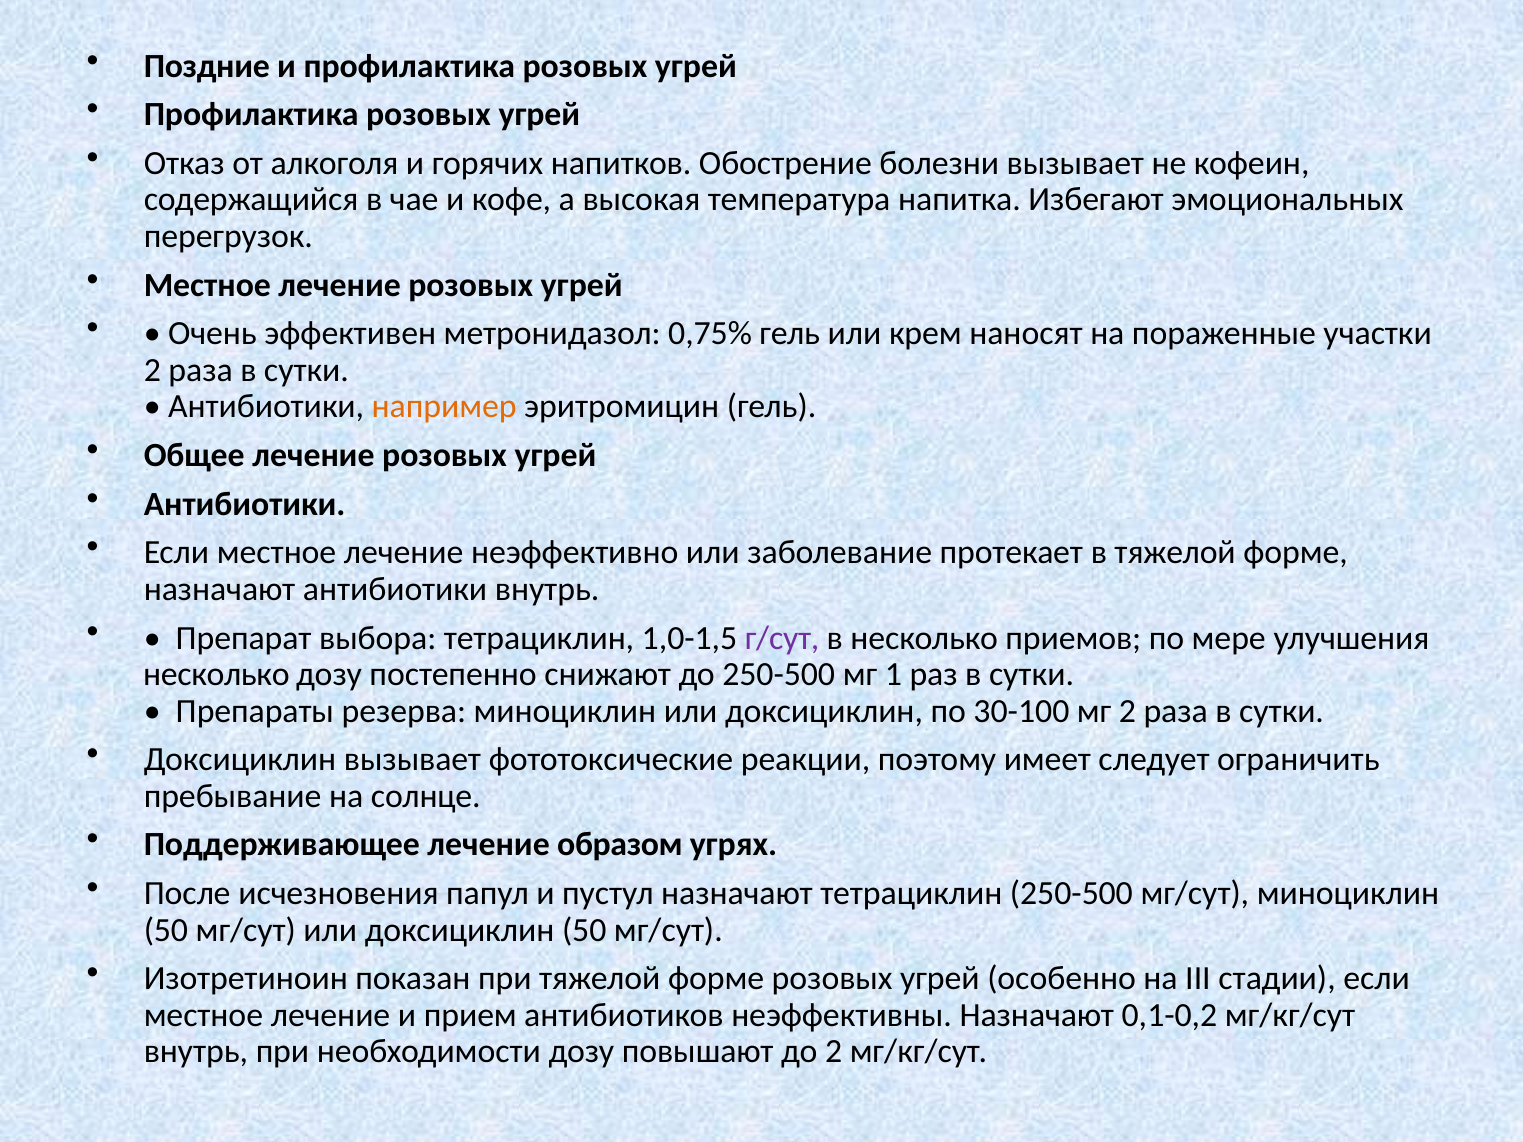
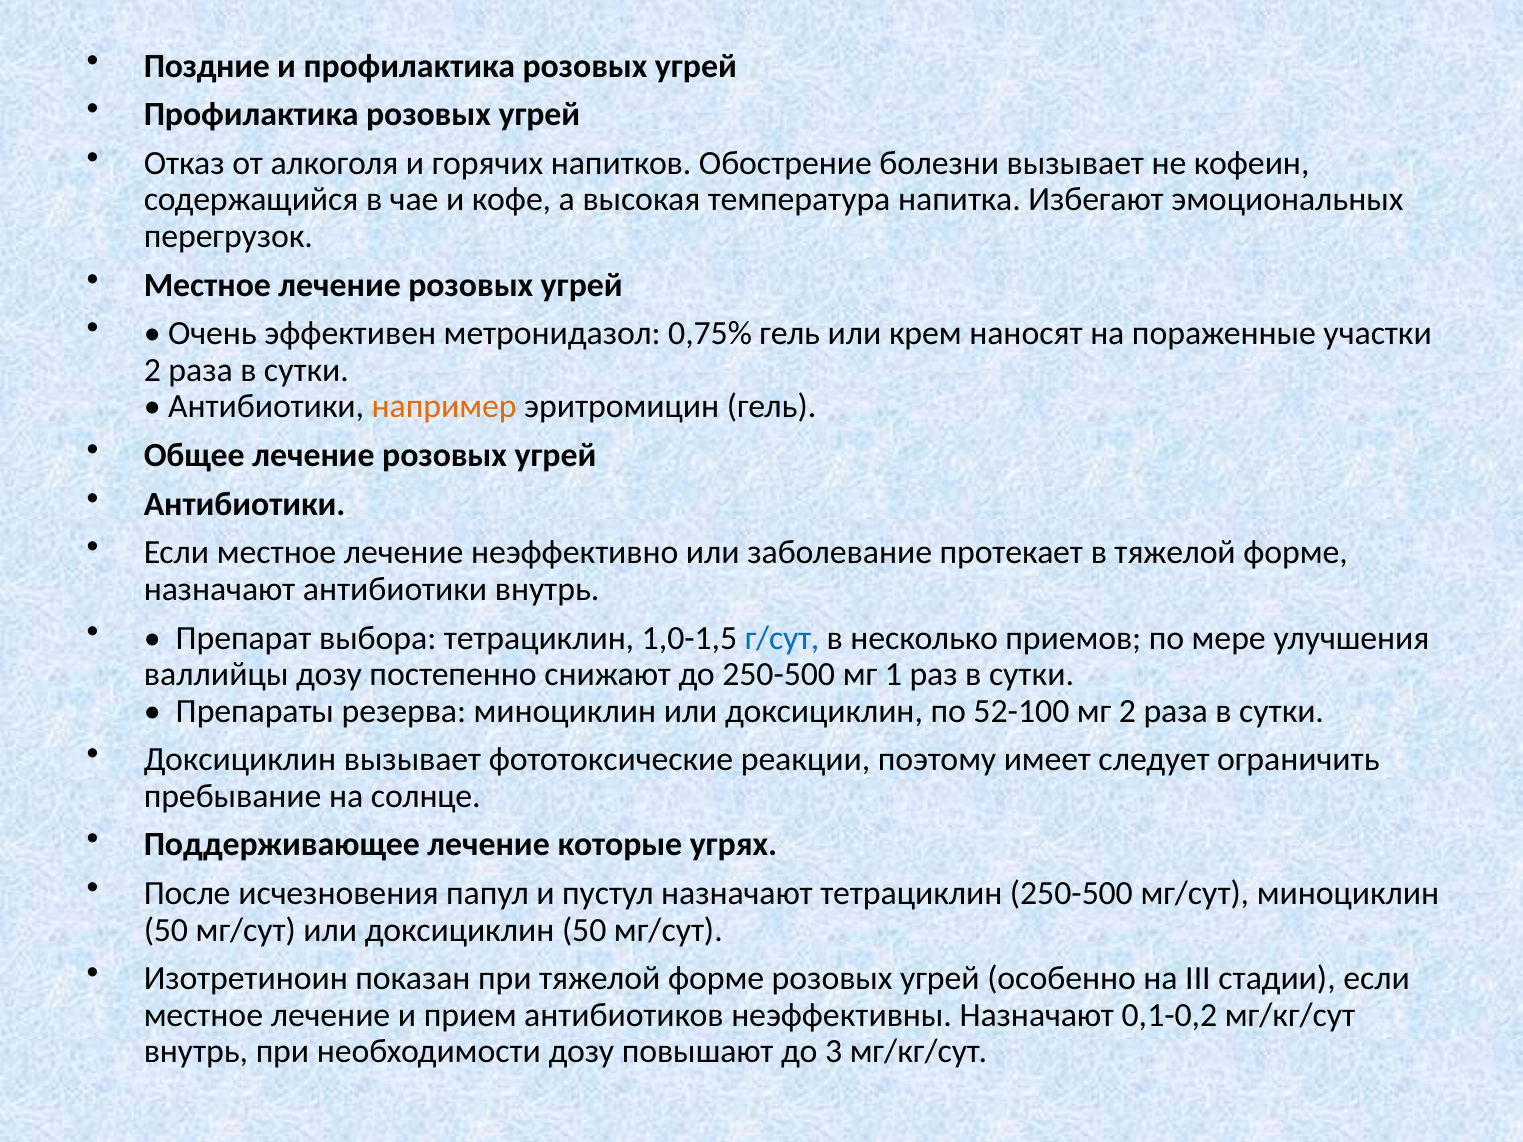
г/сут colour: purple -> blue (782, 638)
несколько: несколько -> валлийцы (216, 675)
30-100: 30-100 -> 52-100 (1021, 711)
образом: образом -> которые (620, 845)
до 2: 2 -> 3 (834, 1052)
